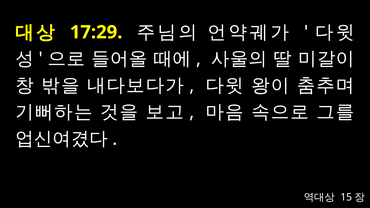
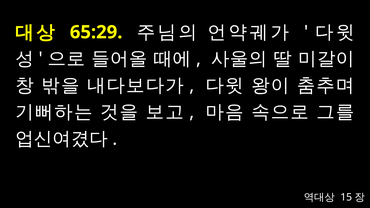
17:29: 17:29 -> 65:29 (96, 32)
